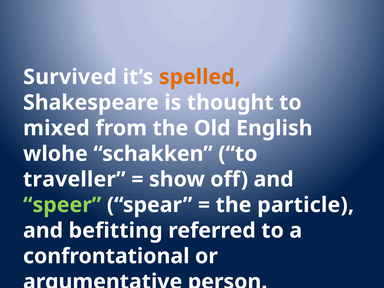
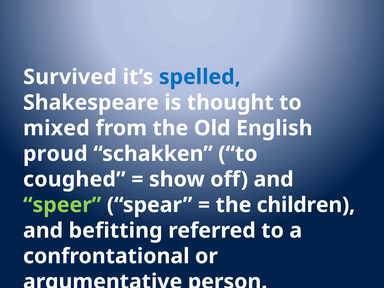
spelled colour: orange -> blue (200, 77)
wlohe: wlohe -> proud (55, 154)
traveller: traveller -> coughed (74, 179)
particle: particle -> children (306, 205)
